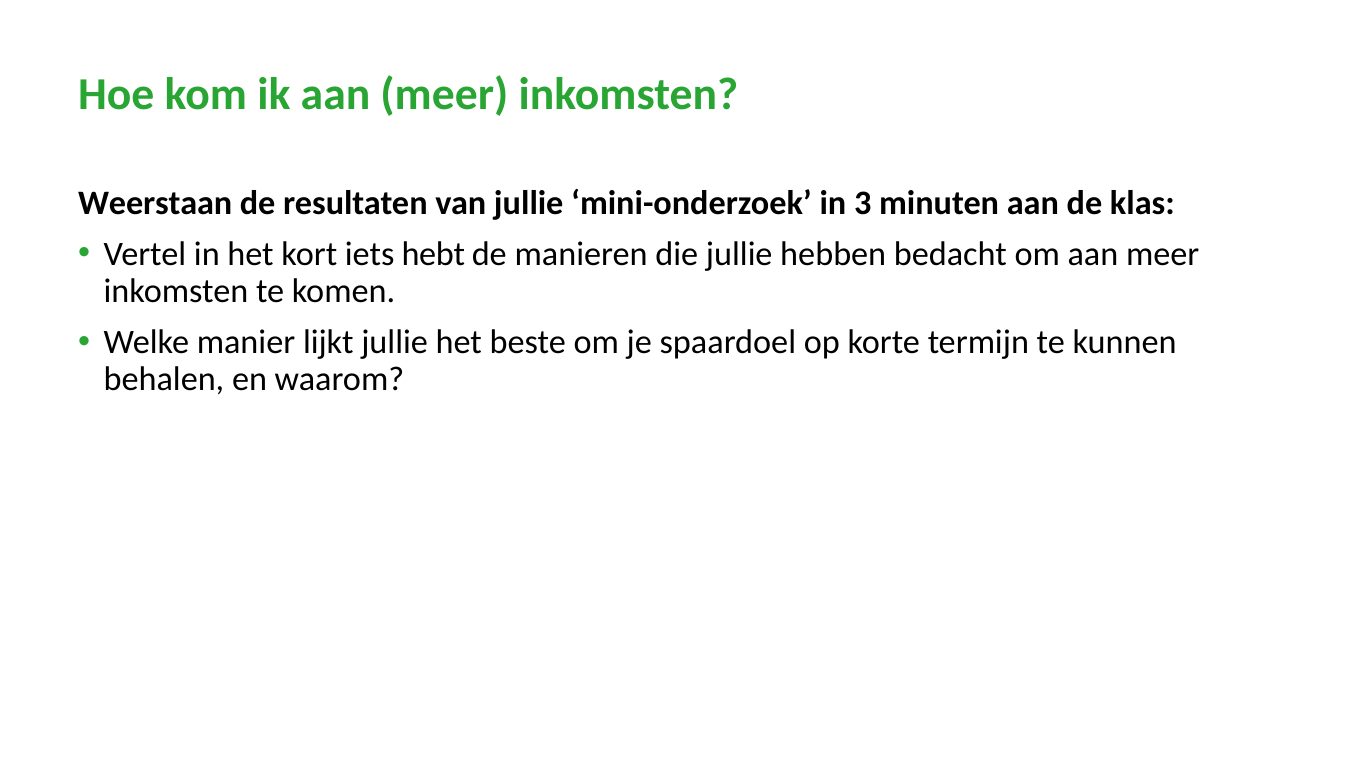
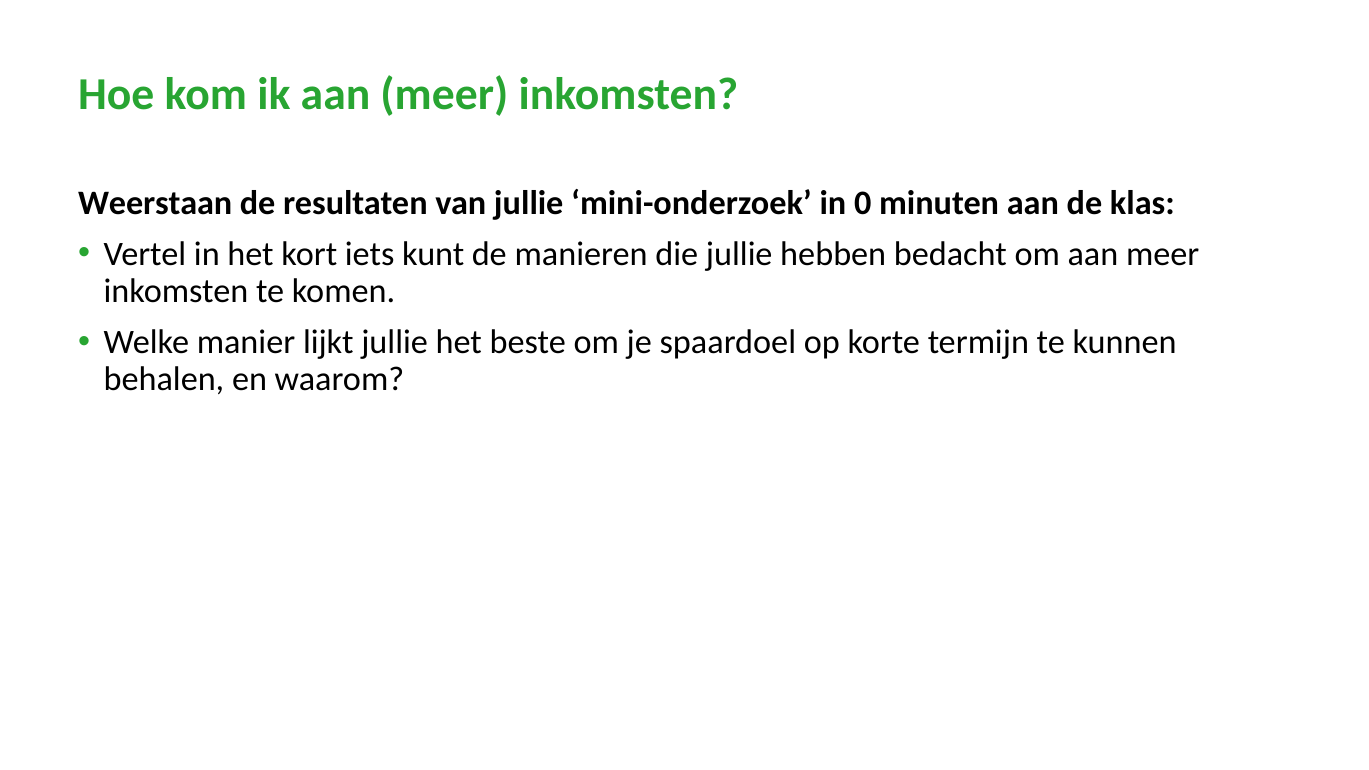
3: 3 -> 0 (863, 203)
hebt: hebt -> kunt (433, 254)
